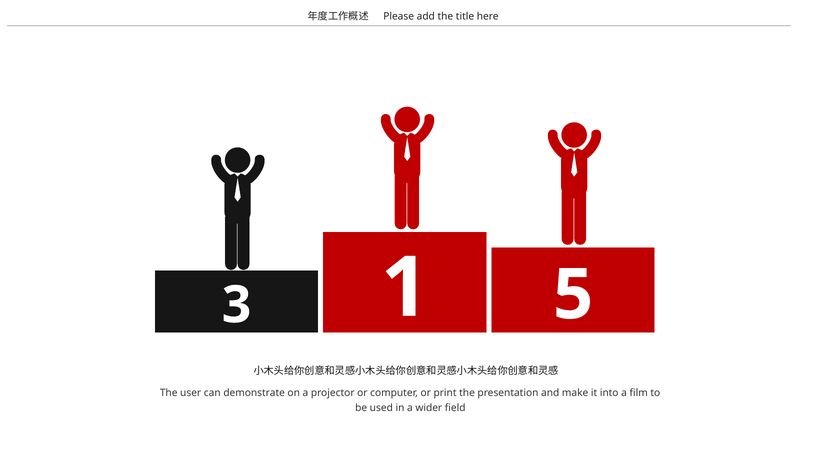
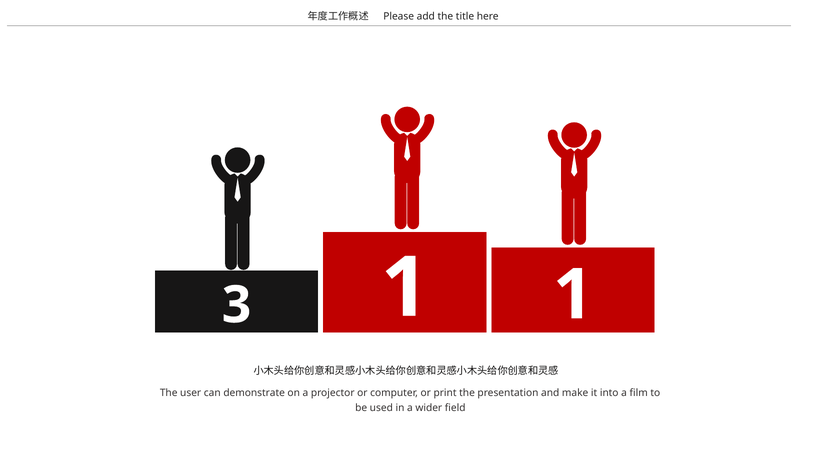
1 5: 5 -> 1 (573, 295)
